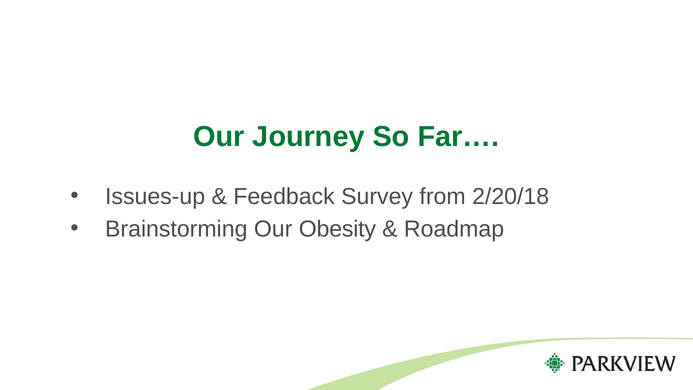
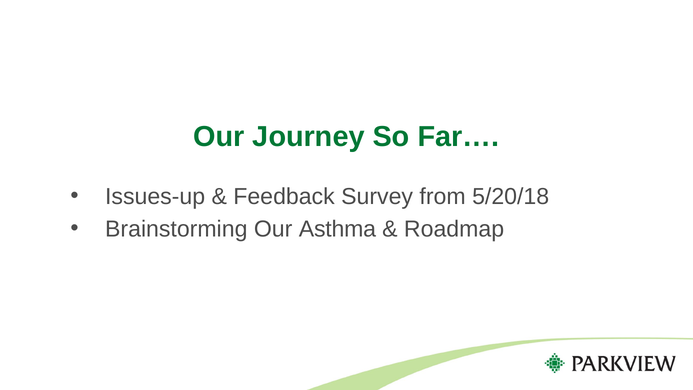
2/20/18: 2/20/18 -> 5/20/18 (511, 197)
Obesity: Obesity -> Asthma (337, 229)
